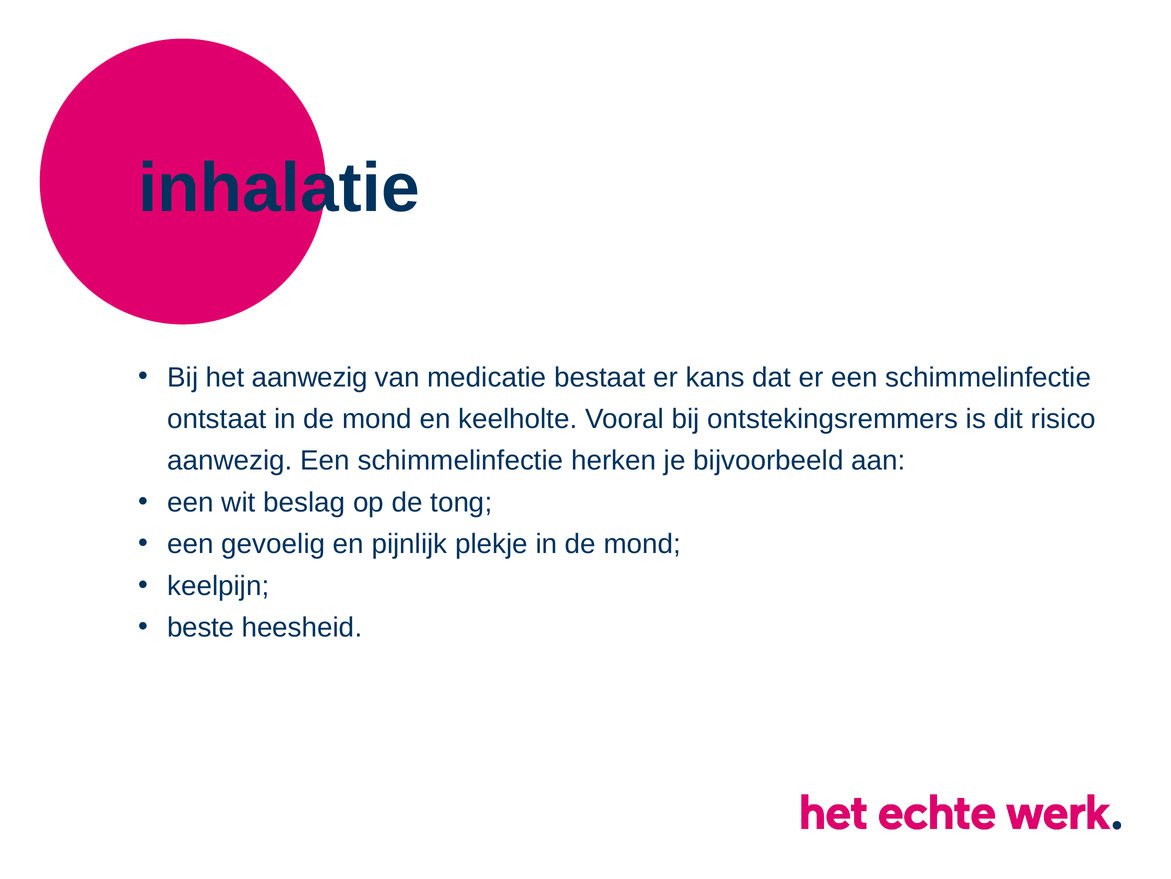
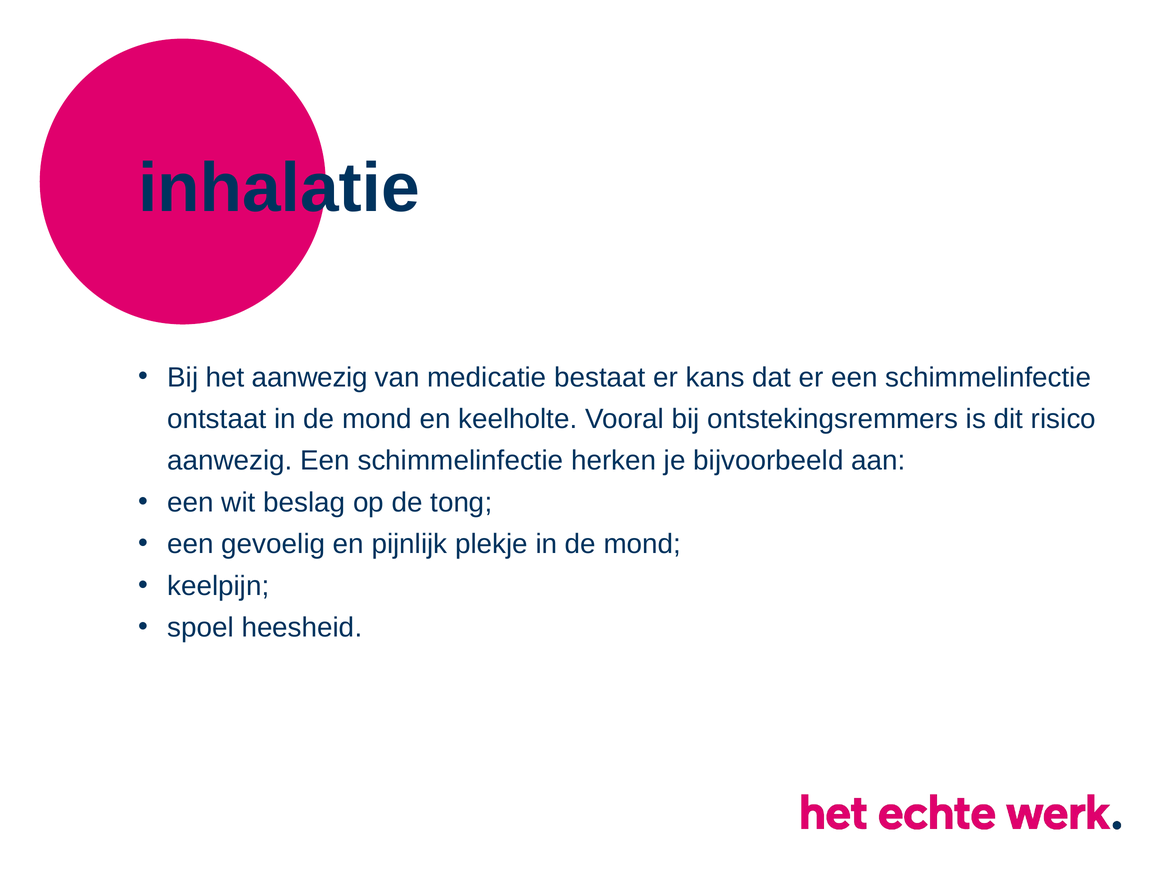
beste: beste -> spoel (201, 628)
